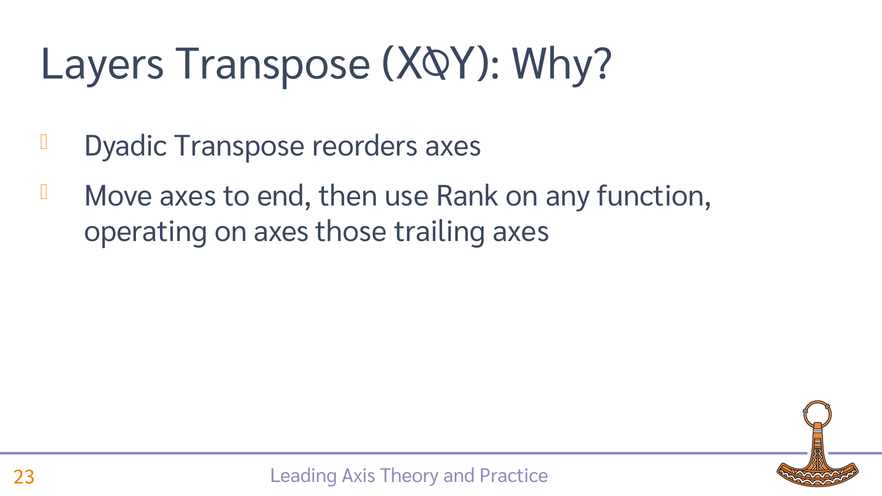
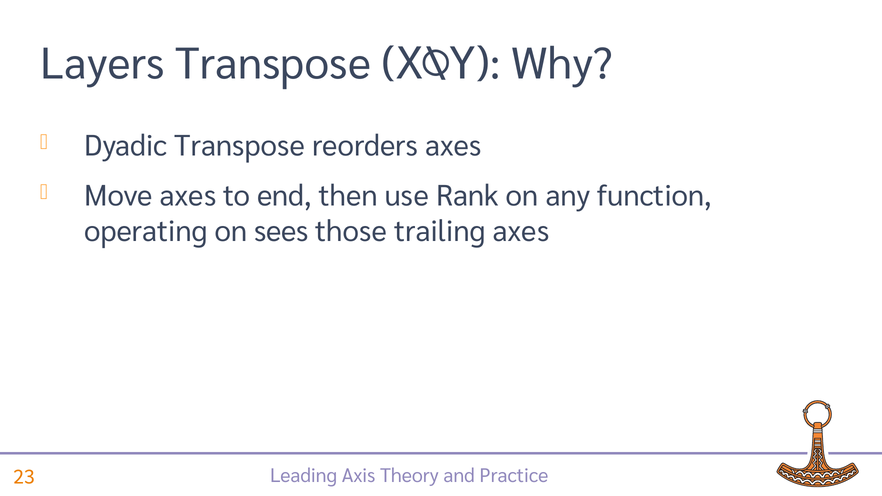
on axes: axes -> sees (281, 231)
